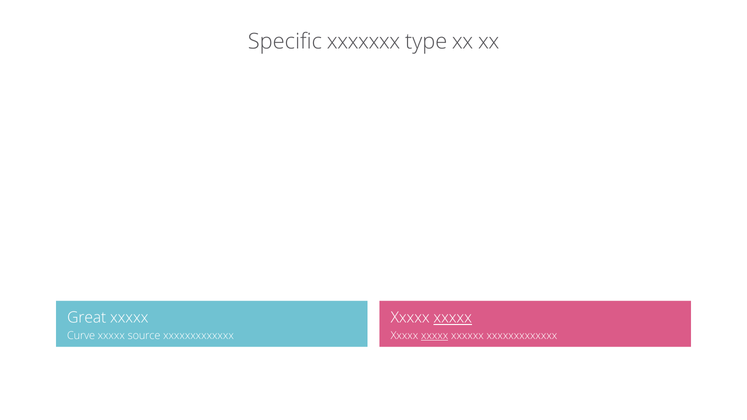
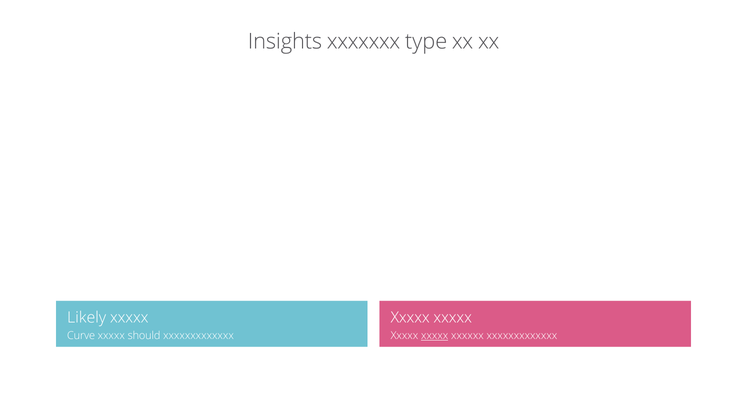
Specific: Specific -> Insights (285, 42)
Great: Great -> Likely (87, 318)
xxxxx underline: present -> none (453, 318)
source: source -> should (144, 336)
